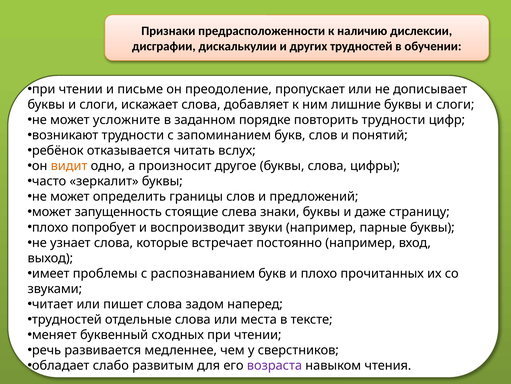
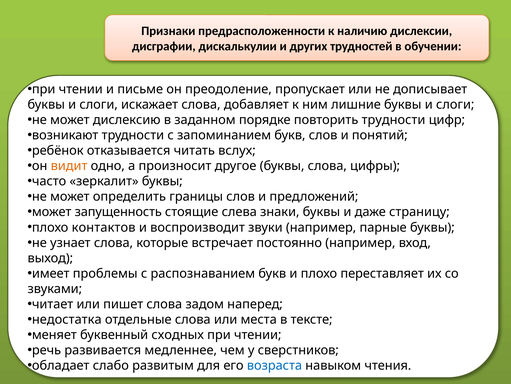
усложните: усложните -> дислексию (127, 120)
попробует: попробует -> контактов (104, 227)
прочитанных: прочитанных -> переставляет (382, 273)
трудностей: трудностей -> недостатка (67, 319)
возраста colour: purple -> blue (274, 365)
